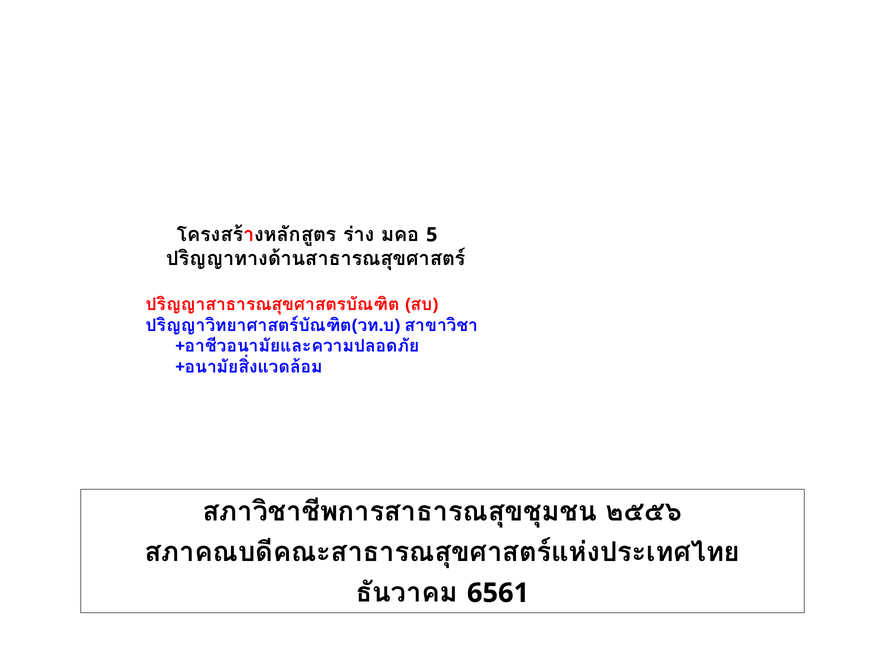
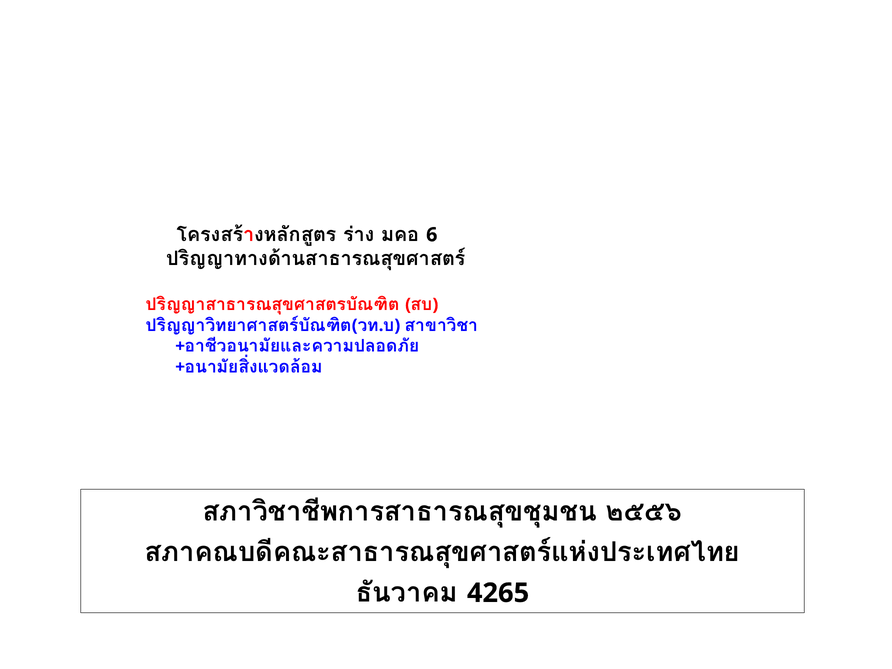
5: 5 -> 6 (432, 235)
6561: 6561 -> 4265 (498, 593)
